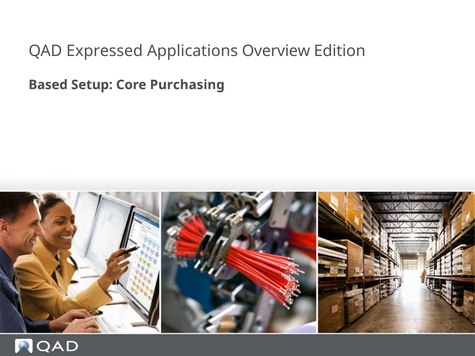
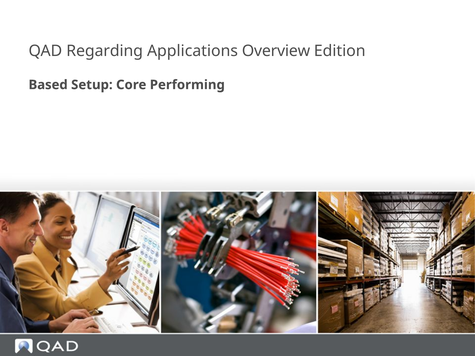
Expressed: Expressed -> Regarding (105, 51)
Purchasing: Purchasing -> Performing (187, 85)
